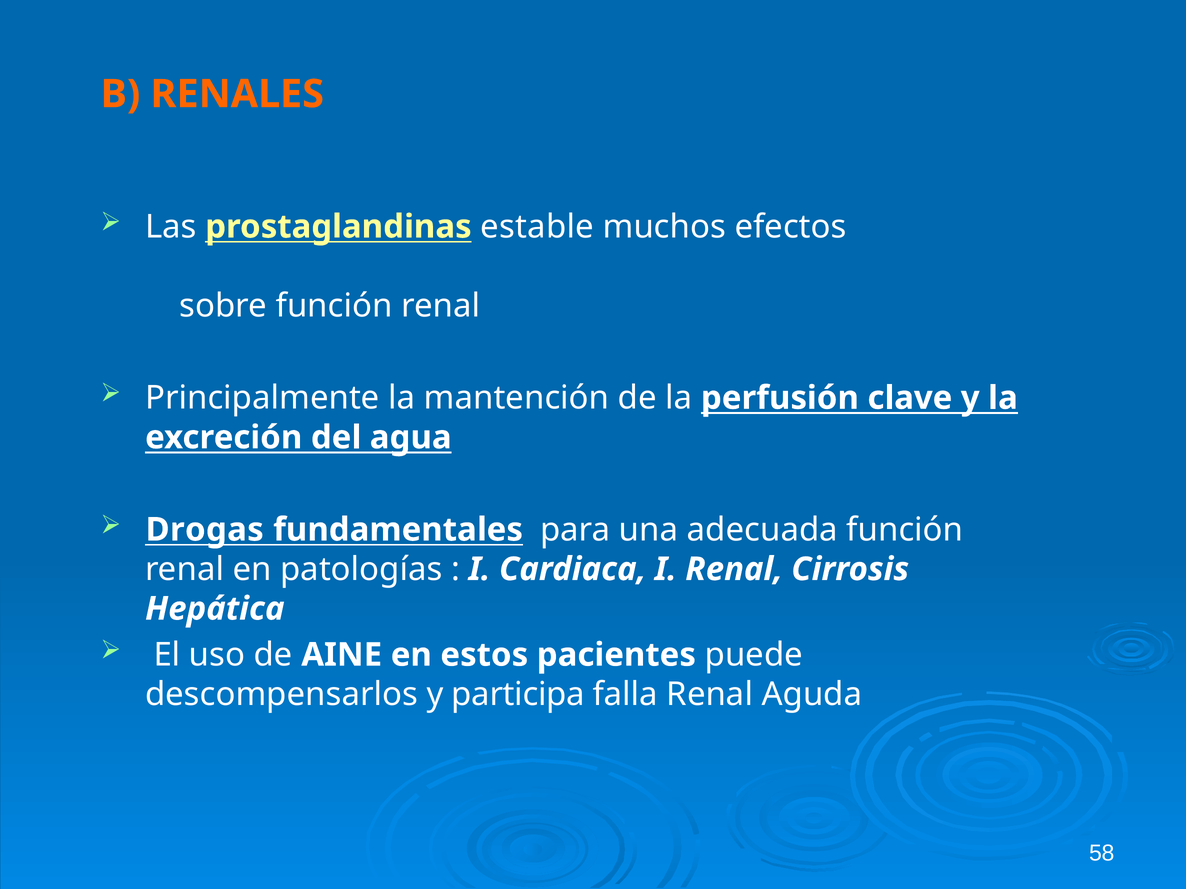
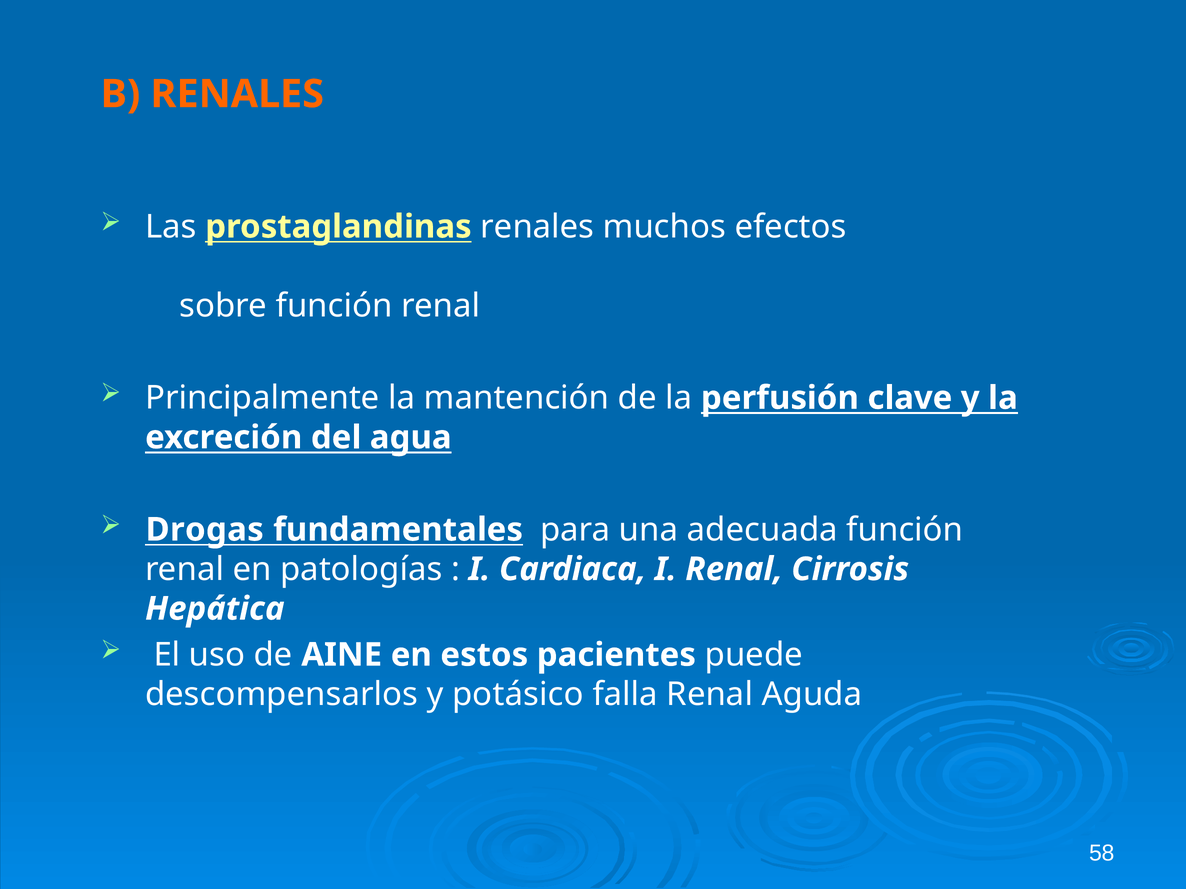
prostaglandinas estable: estable -> renales (537, 227)
participa: participa -> potásico (518, 695)
